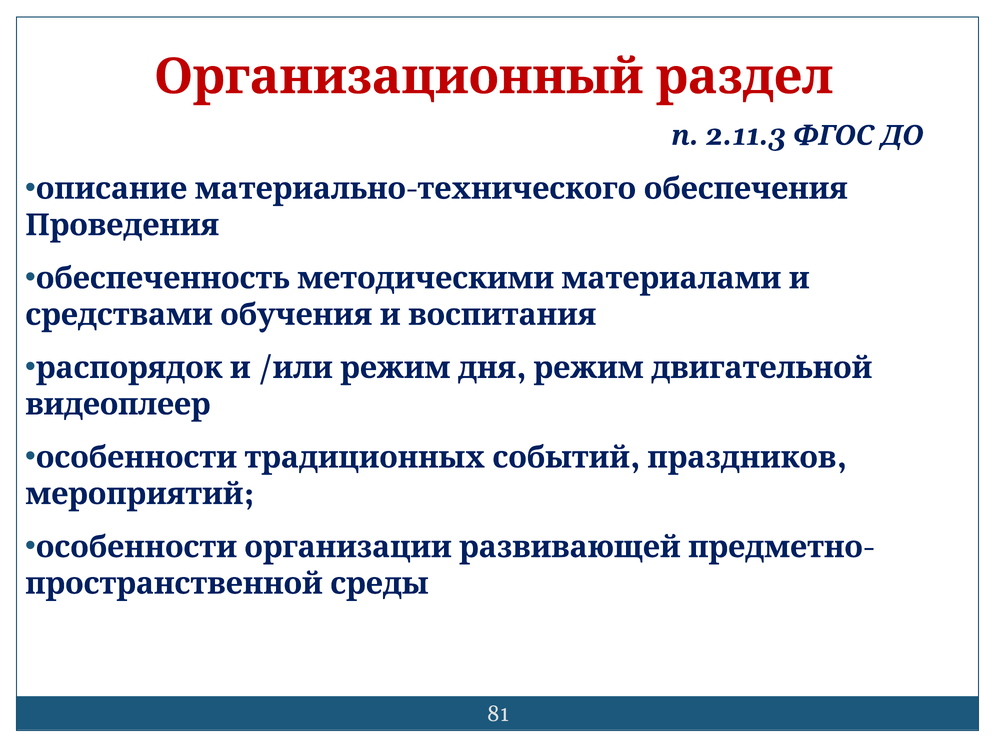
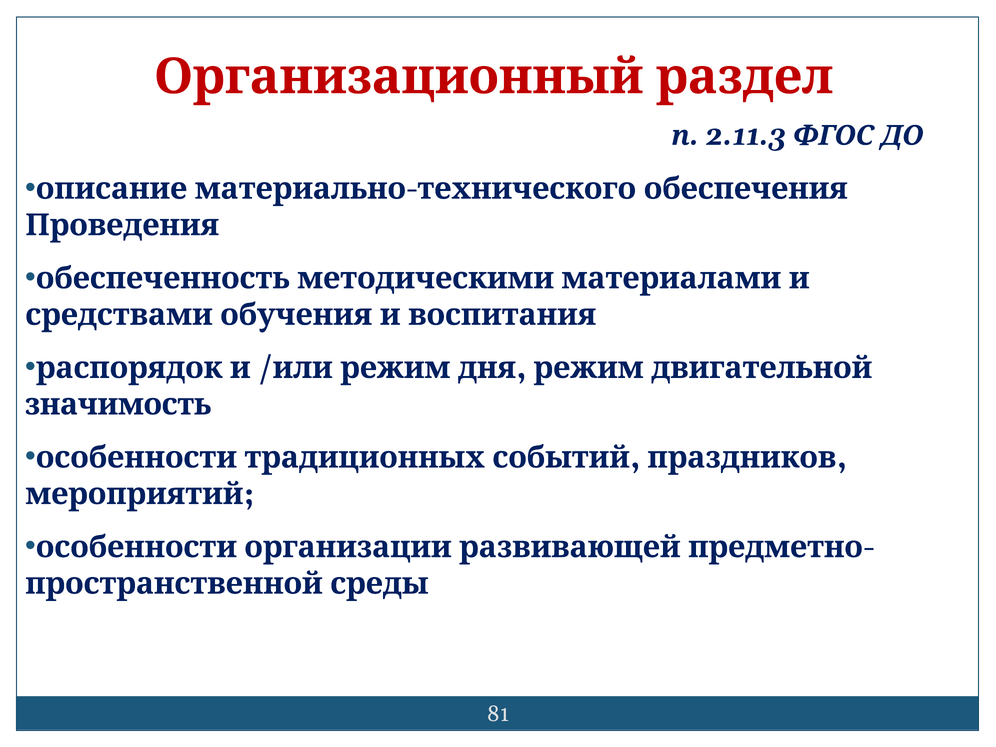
видеоплеер: видеоплеер -> значимость (118, 404)
